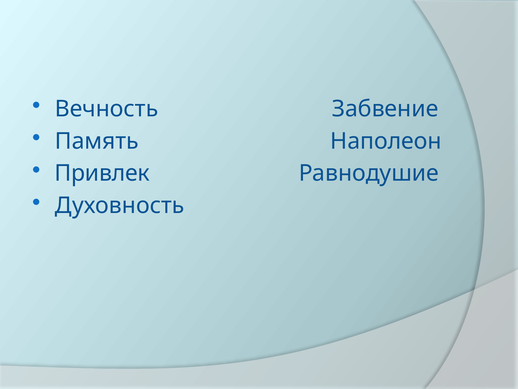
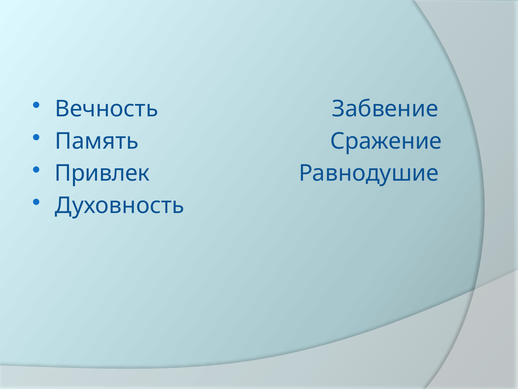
Наполеон: Наполеон -> Сражение (386, 141)
